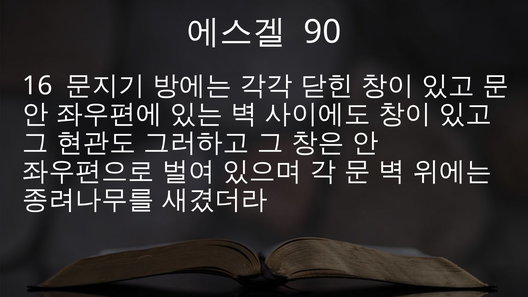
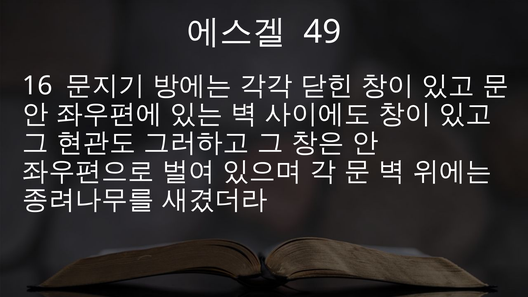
90: 90 -> 49 (322, 32)
